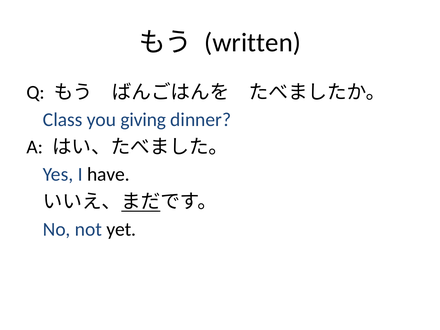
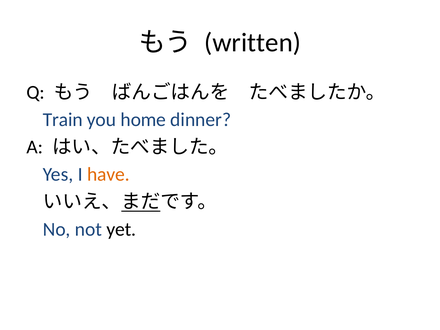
Class: Class -> Train (63, 120)
giving: giving -> home (143, 120)
have colour: black -> orange (108, 174)
